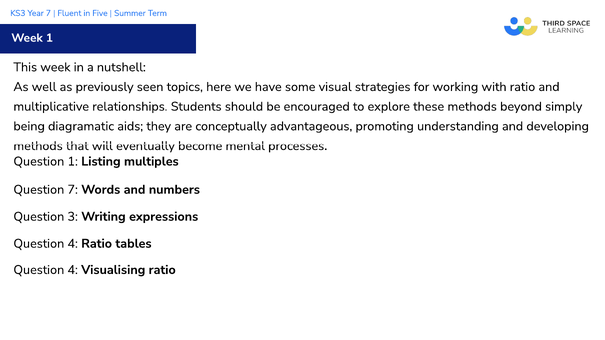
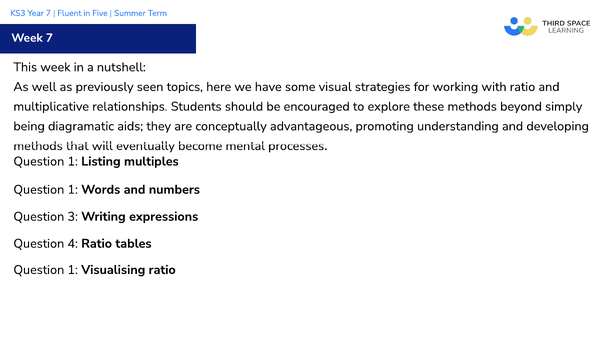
Week 1: 1 -> 7 (49, 38)
7: 7 -> 1 (73, 190)
4: 4 -> 1 (73, 270)
